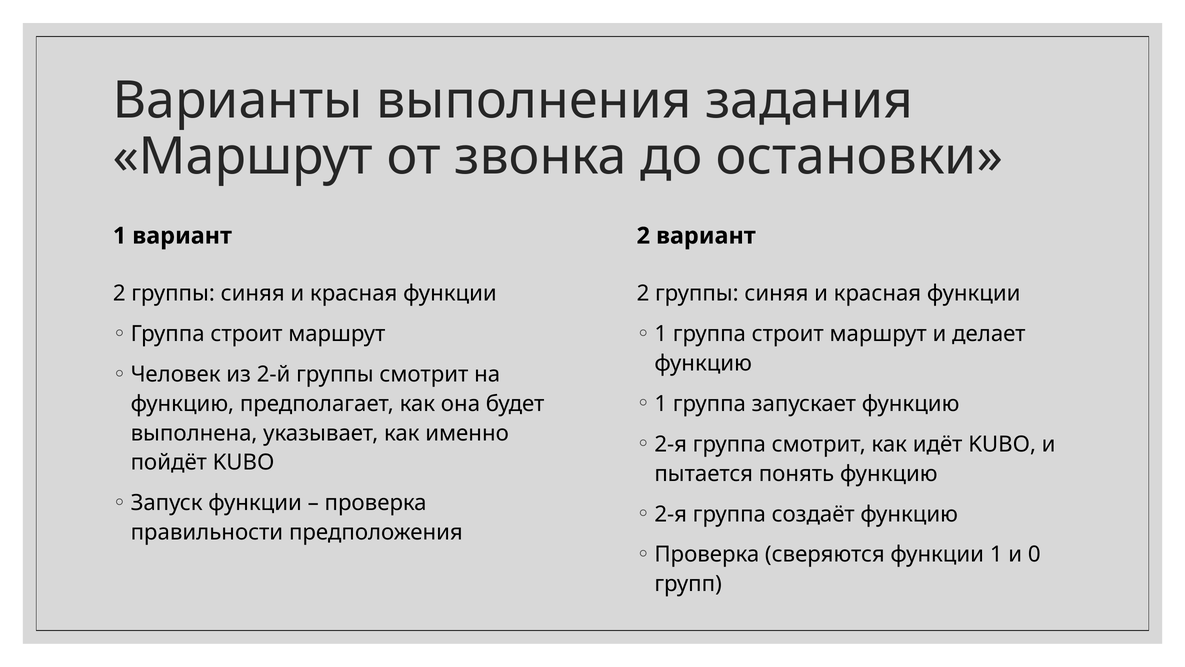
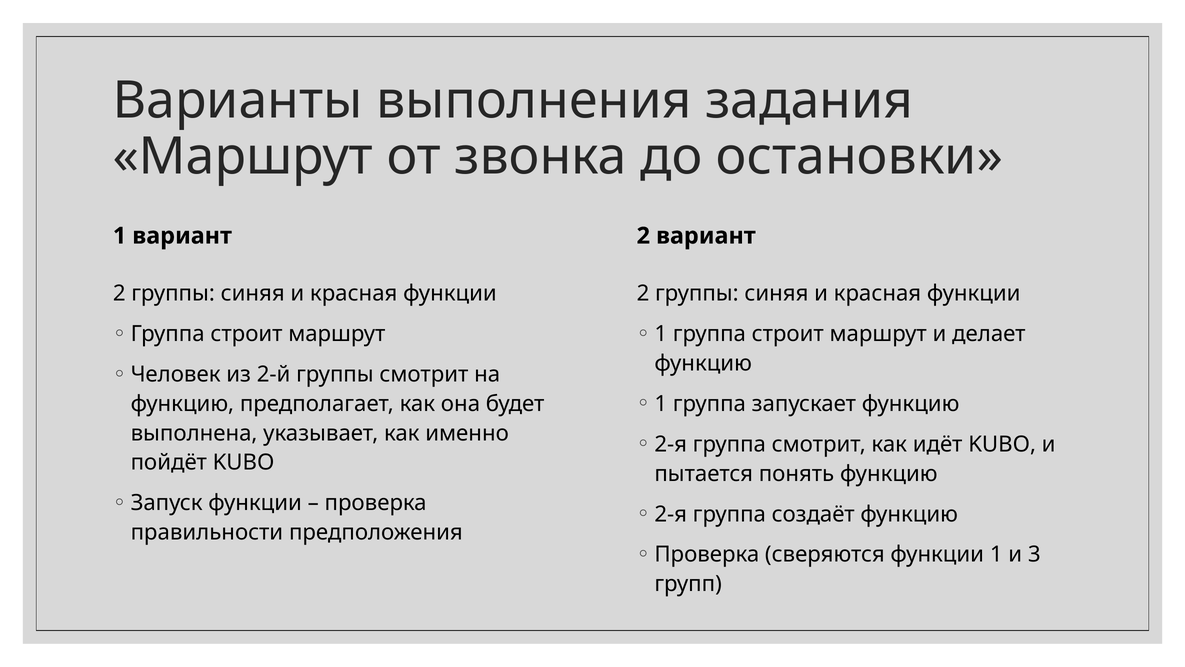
0: 0 -> 3 (1034, 554)
